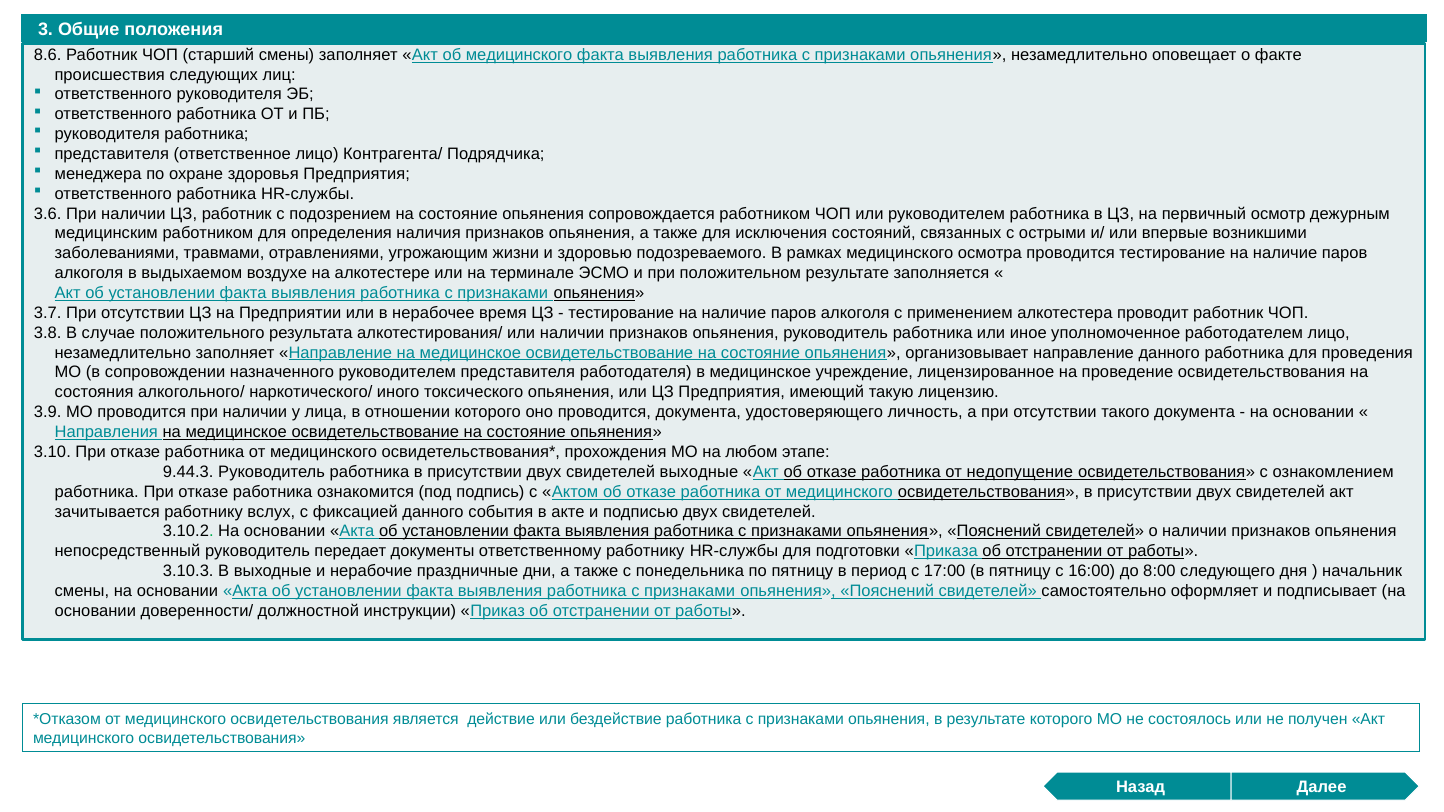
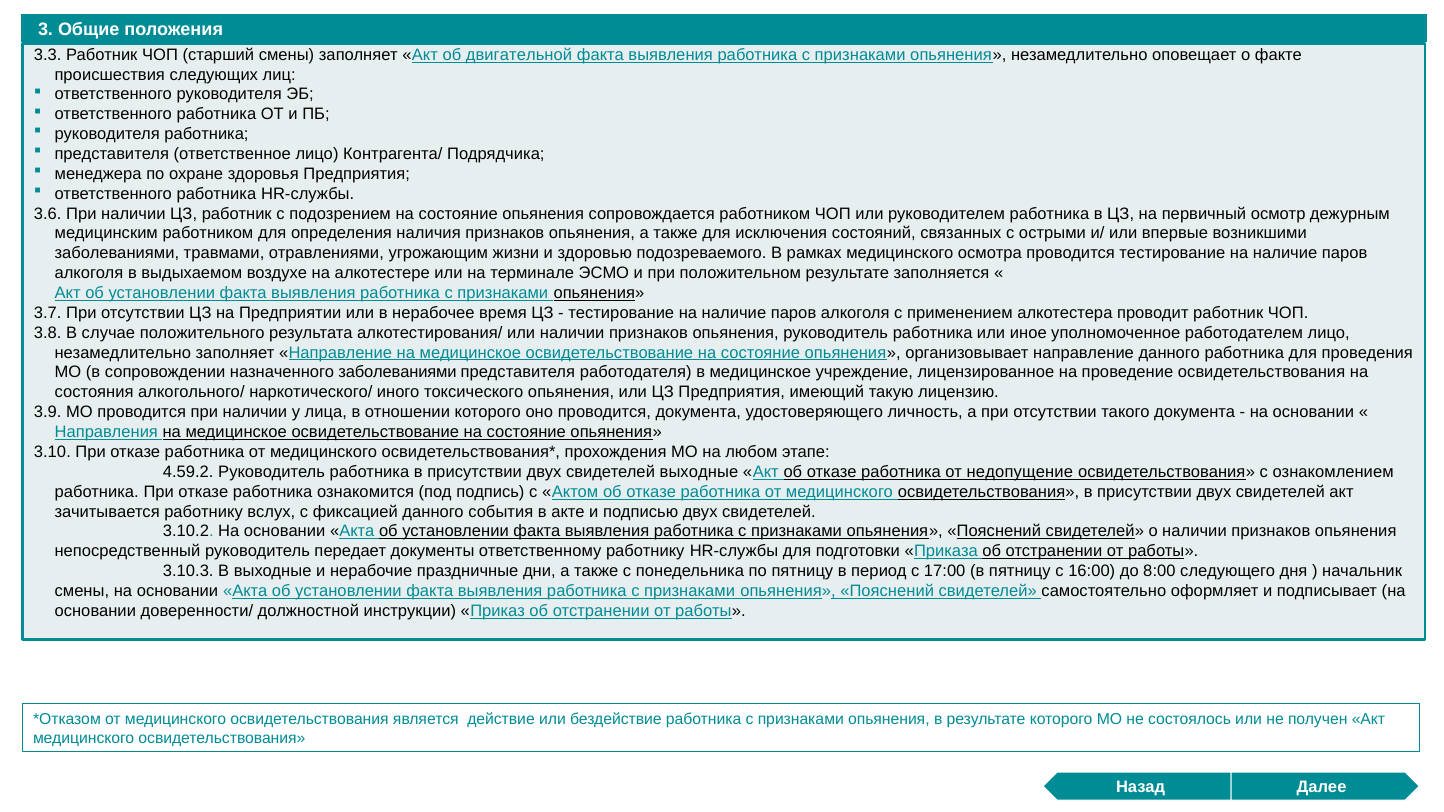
8.6: 8.6 -> 3.3 (48, 55)
об медицинского: медицинского -> двигательной (519, 55)
назначенного руководителем: руководителем -> заболеваниями (397, 373)
9.44.3: 9.44.3 -> 4.59.2 (188, 472)
